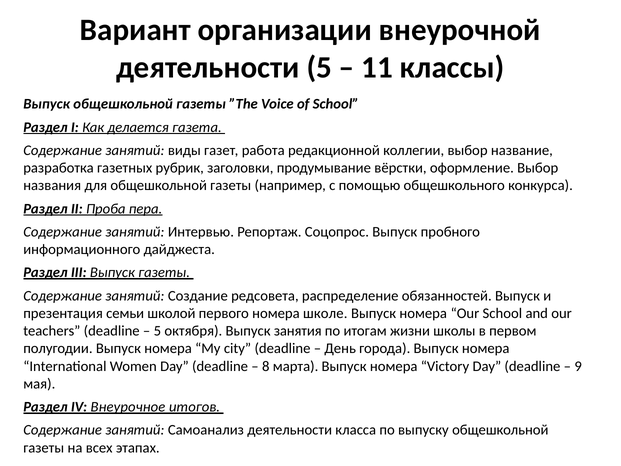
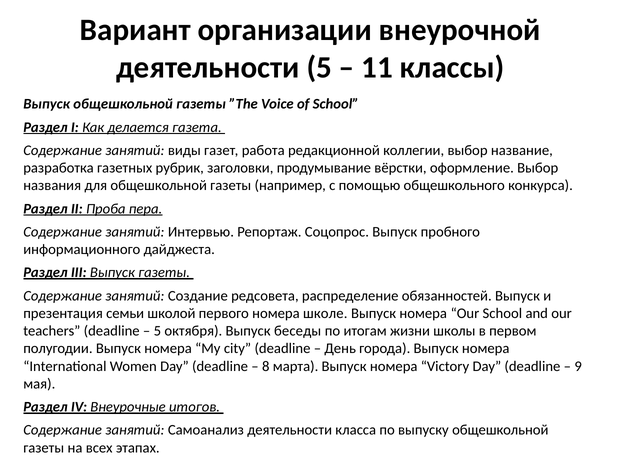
занятия: занятия -> беседы (298, 331)
Внеурочное: Внеурочное -> Внеурочные (128, 407)
